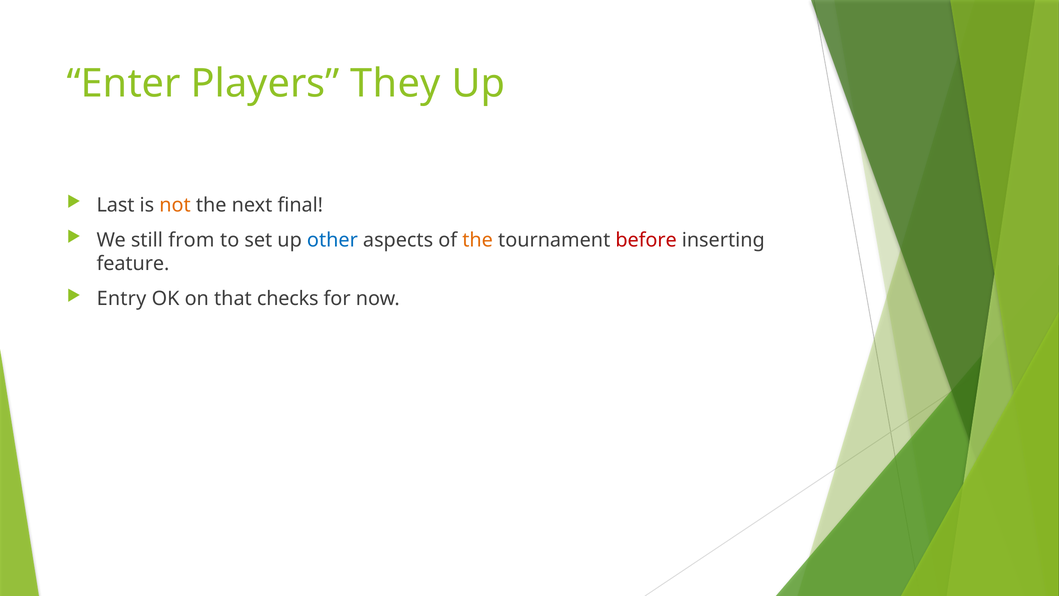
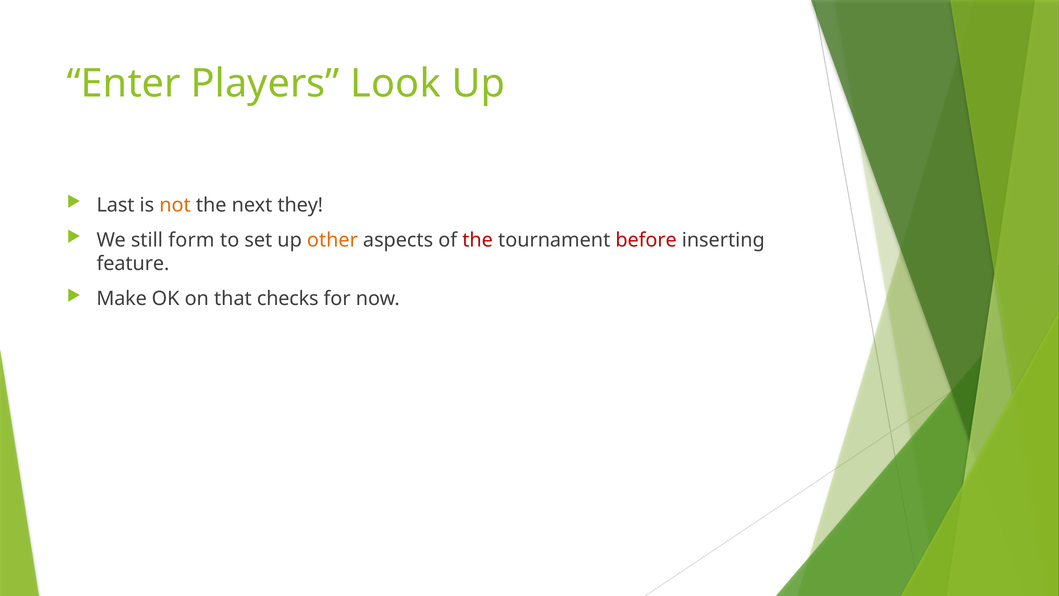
They: They -> Look (396, 84)
final: final -> they (300, 205)
from: from -> form (191, 240)
other colour: blue -> orange (332, 240)
the colour: orange -> red (478, 240)
Entry: Entry -> Make (122, 299)
